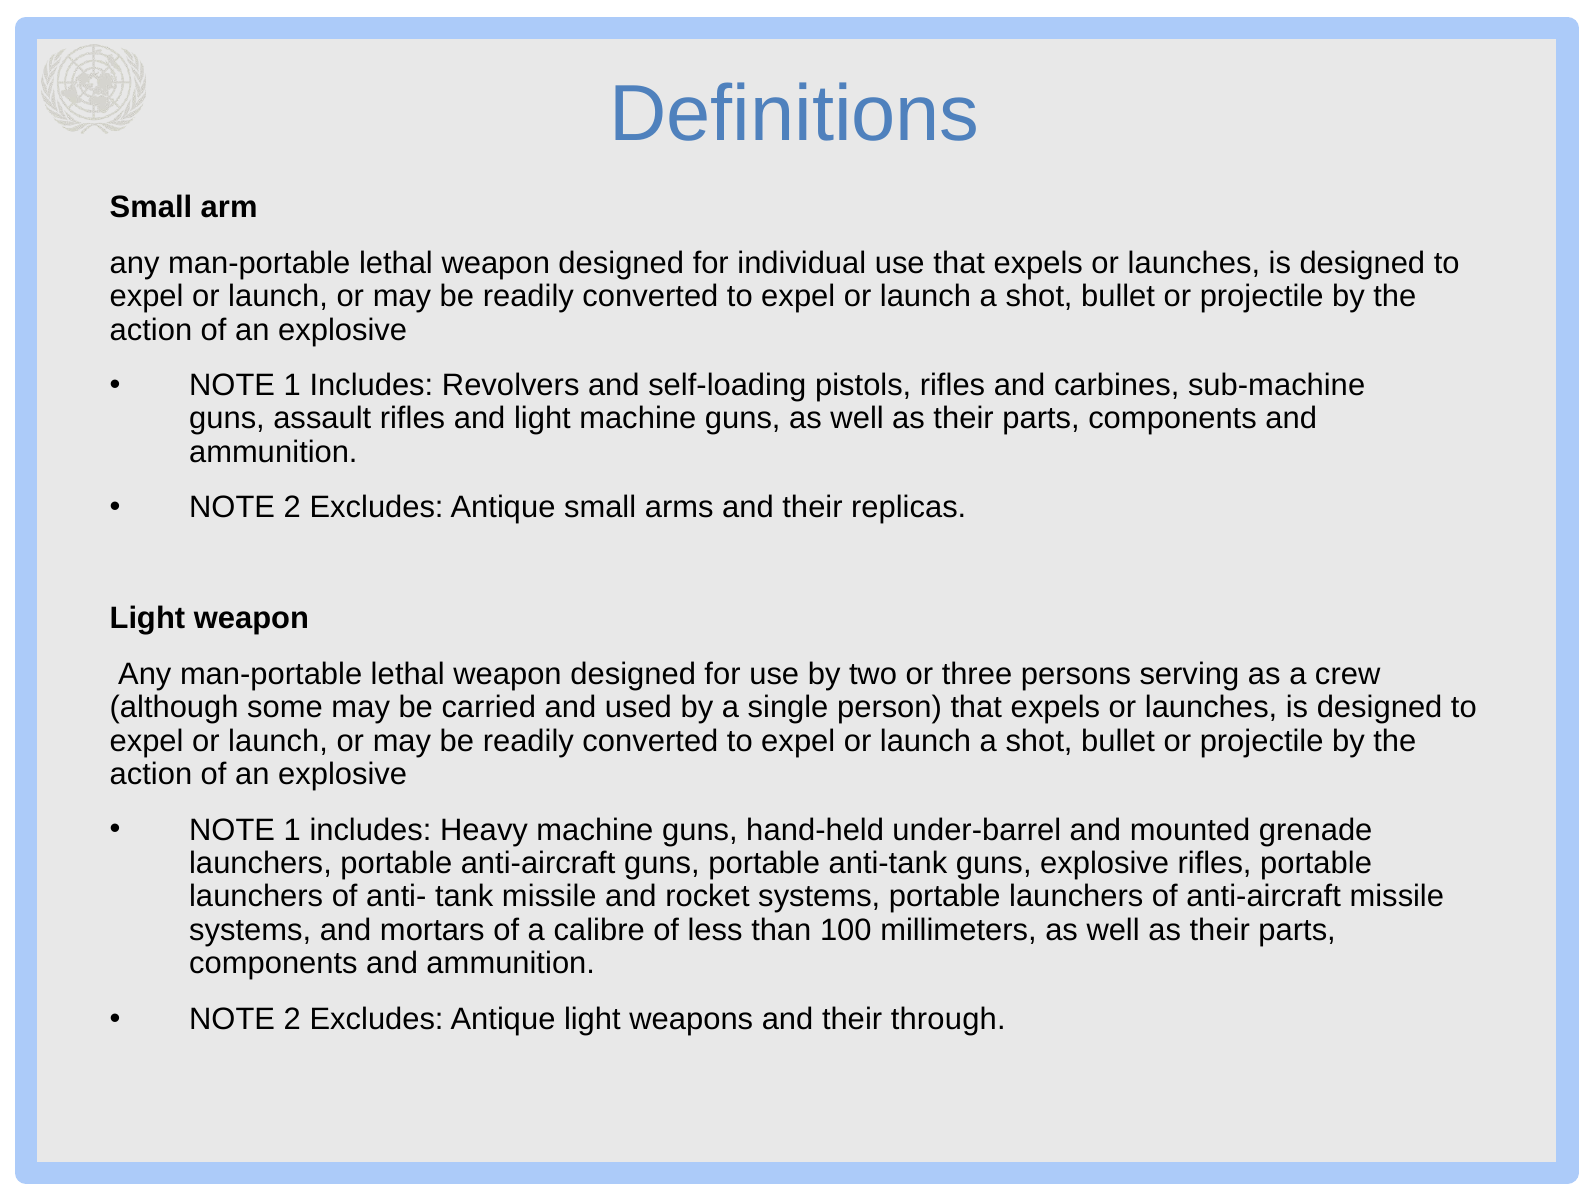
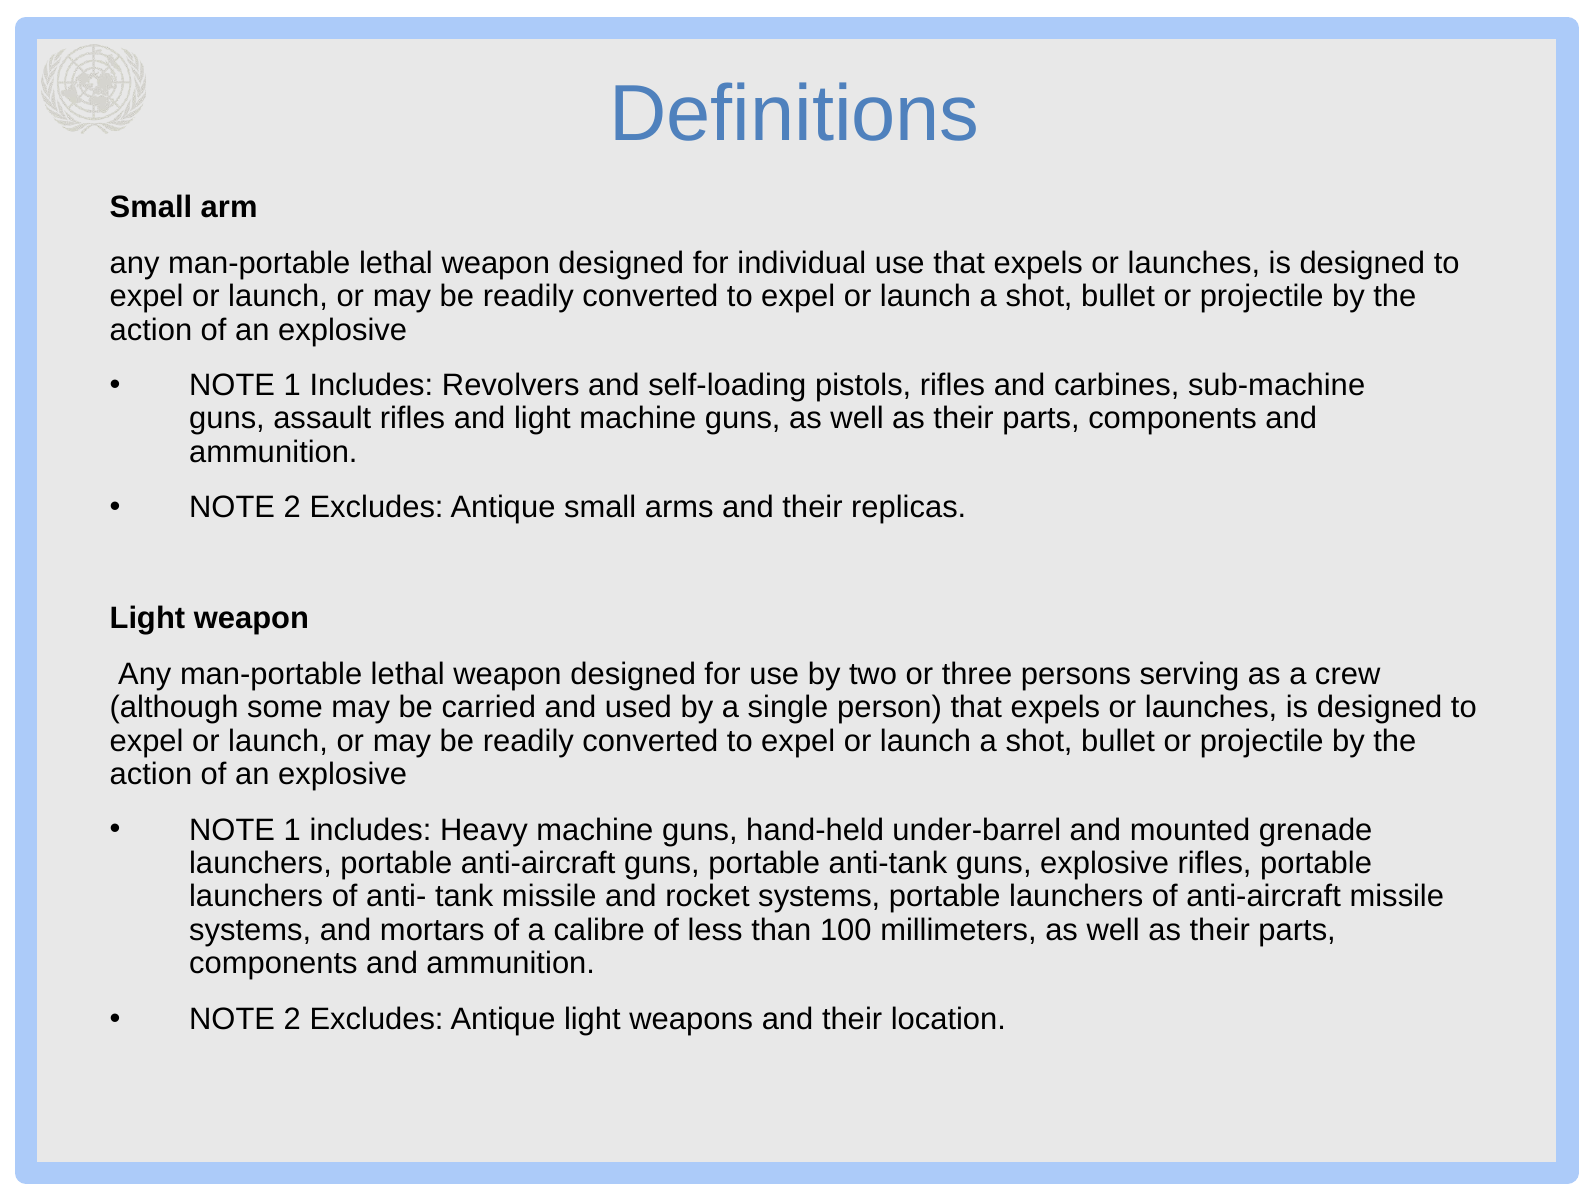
through: through -> location (948, 1019)
